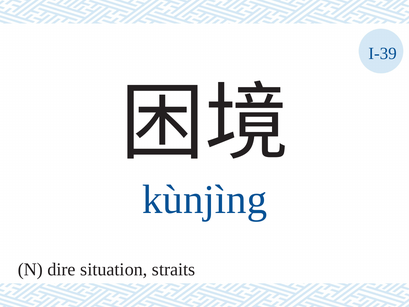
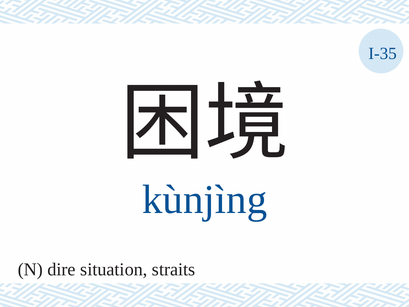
I-39: I-39 -> I-35 (383, 54)
